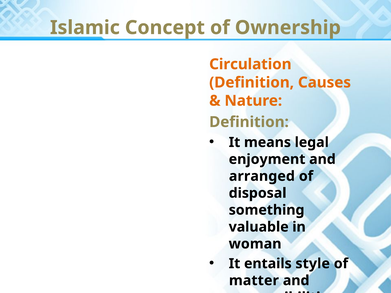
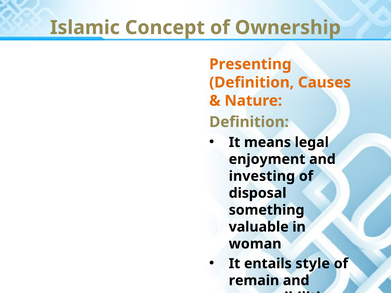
Circulation: Circulation -> Presenting (250, 64)
arranged: arranged -> investing (262, 176)
matter: matter -> remain (254, 281)
